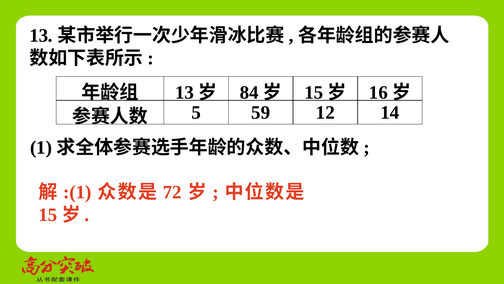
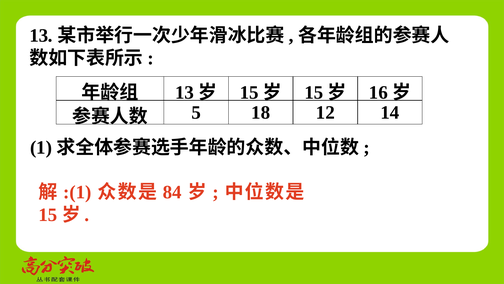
84: 84 -> 15 (249, 93)
59: 59 -> 18 (261, 112)
72: 72 -> 84 (172, 192)
